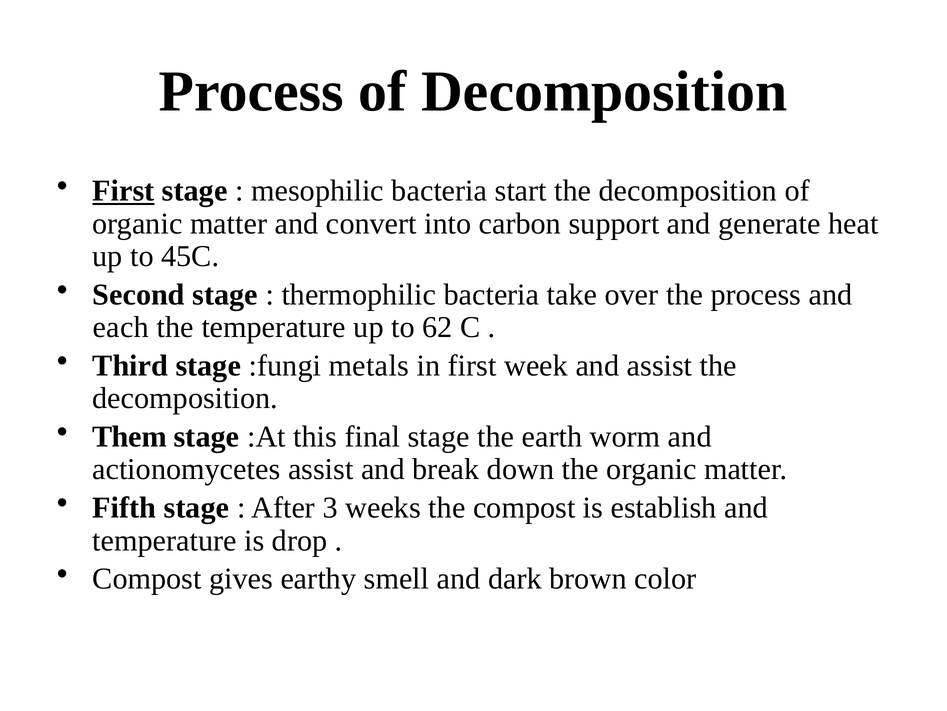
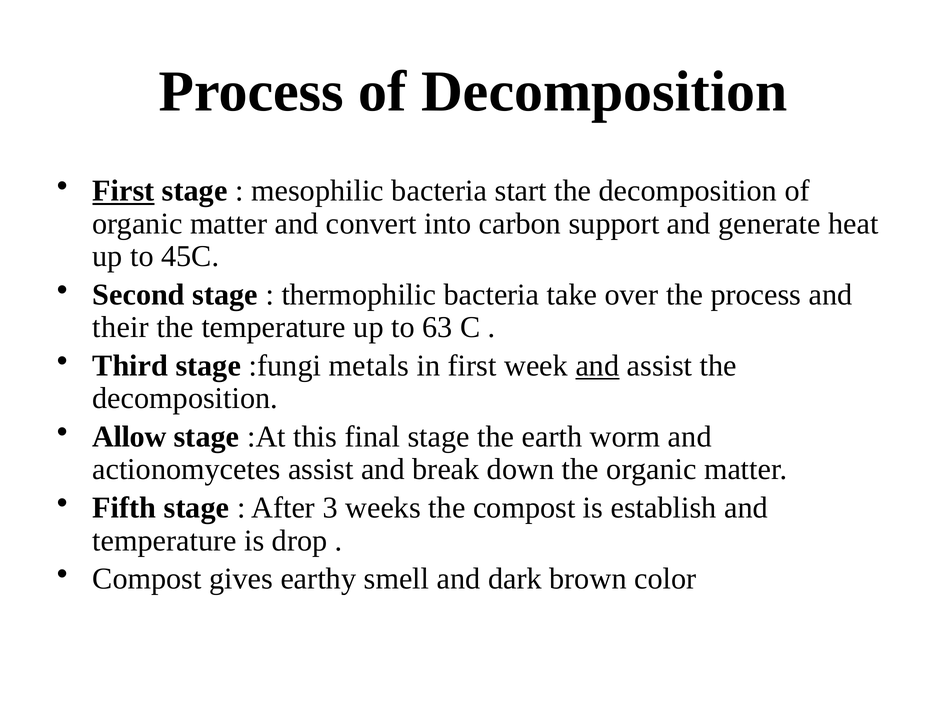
each: each -> their (121, 327)
62: 62 -> 63 (437, 327)
and underline: none -> present (597, 365)
Them: Them -> Allow (129, 436)
